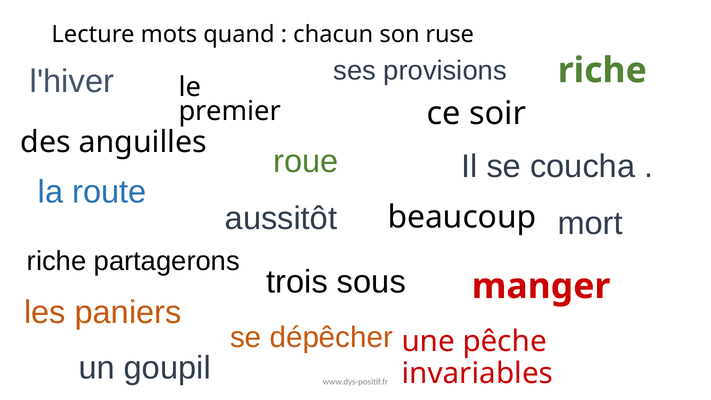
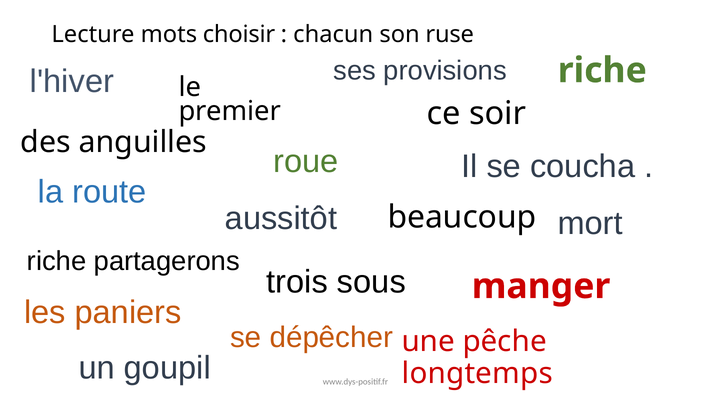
quand: quand -> choisir (239, 35)
invariables: invariables -> longtemps (477, 374)
